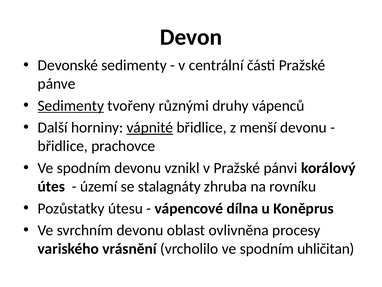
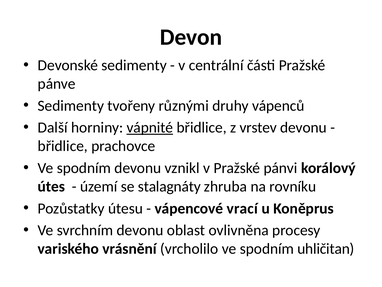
Sedimenty underline: present -> none (71, 106)
menší: menší -> vrstev (258, 127)
dílna: dílna -> vrací (242, 208)
